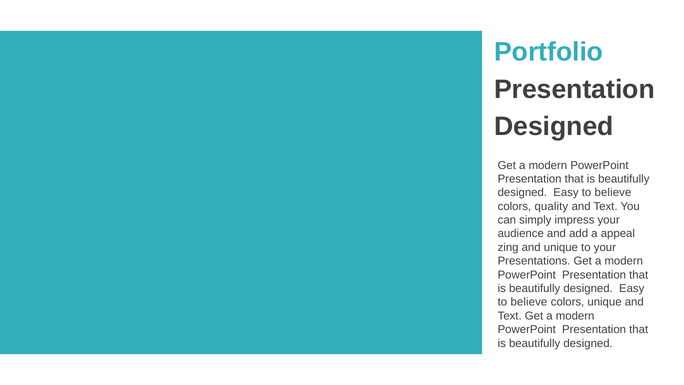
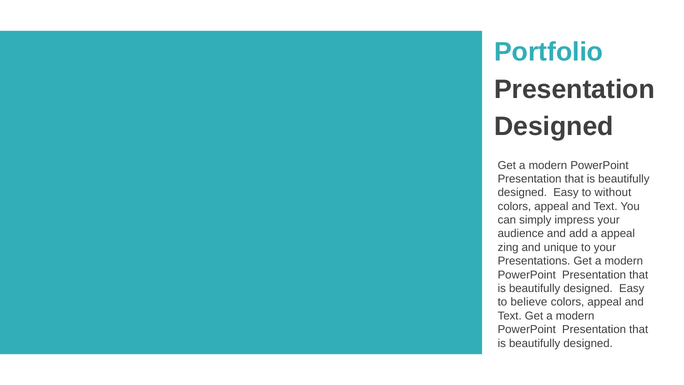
believe: believe -> without (613, 193)
quality: quality -> appeal (551, 206)
unique: unique -> appeal (605, 302)
